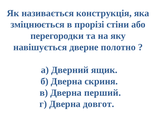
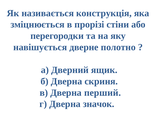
довгот: довгот -> значок (99, 104)
